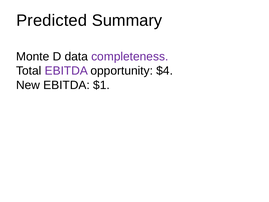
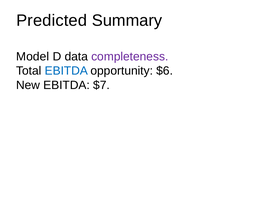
Monte: Monte -> Model (33, 56)
EBITDA colour: purple -> blue (66, 71)
$4: $4 -> $6 (165, 71)
$1: $1 -> $7 (101, 85)
